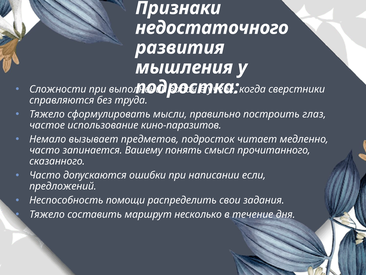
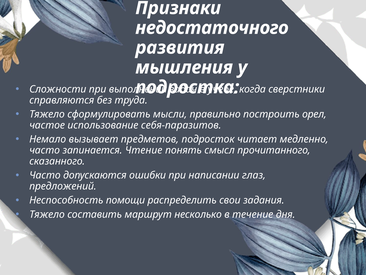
глаз: глаз -> орел (314, 114)
кино-паразитов: кино-паразитов -> себя-паразитов (181, 125)
Вашему: Вашему -> Чтение (144, 150)
если: если -> глаз (254, 175)
